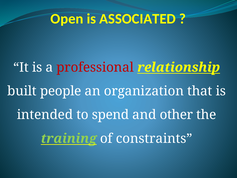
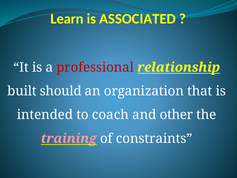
Open: Open -> Learn (67, 19)
people: people -> should (61, 91)
spend: spend -> coach (110, 115)
training colour: light green -> pink (69, 138)
